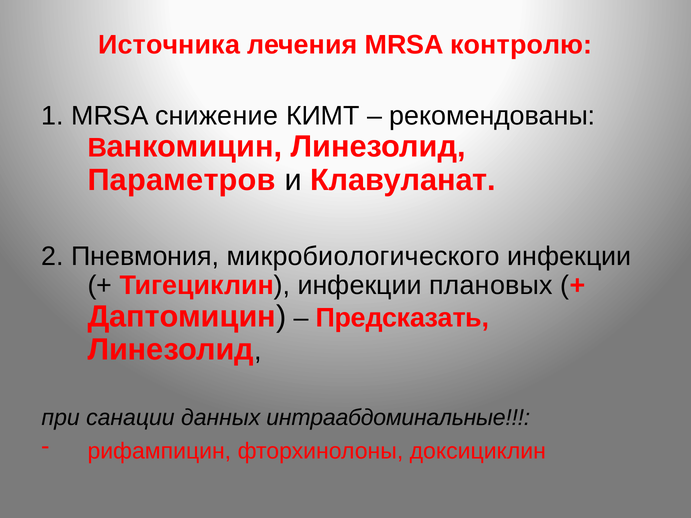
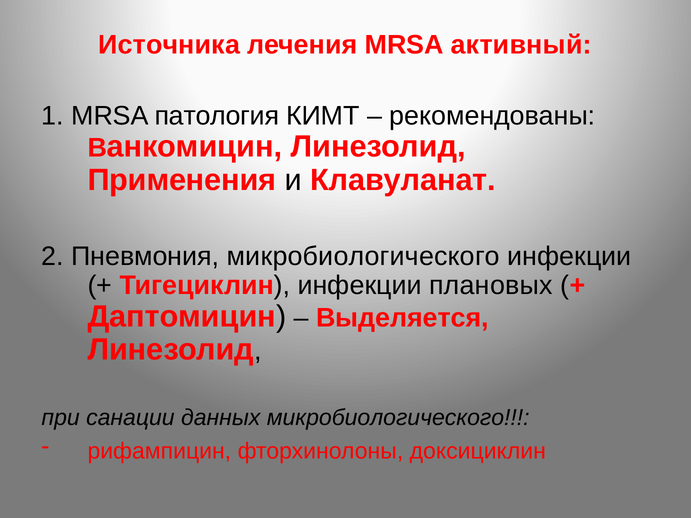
контролю: контролю -> активный (521, 45)
снижение: снижение -> патология (217, 116)
Параметров: Параметров -> Применения (182, 180)
Предсказать: Предсказать -> Выделяется (402, 318)
данных интраабдоминальные: интраабдоминальные -> микробиологического (398, 418)
